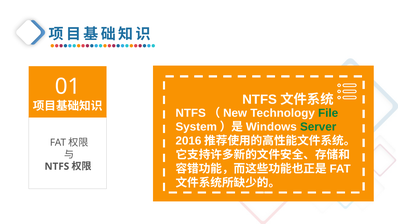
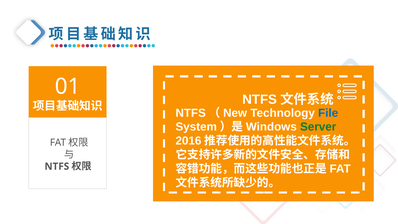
File colour: green -> blue (328, 113)
